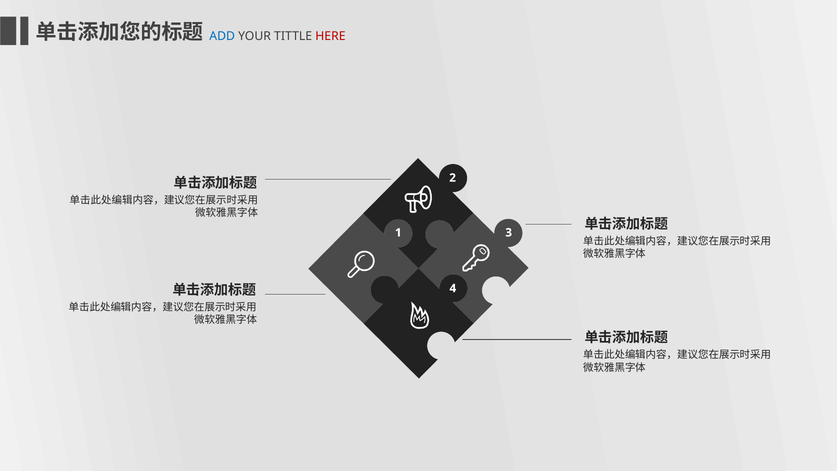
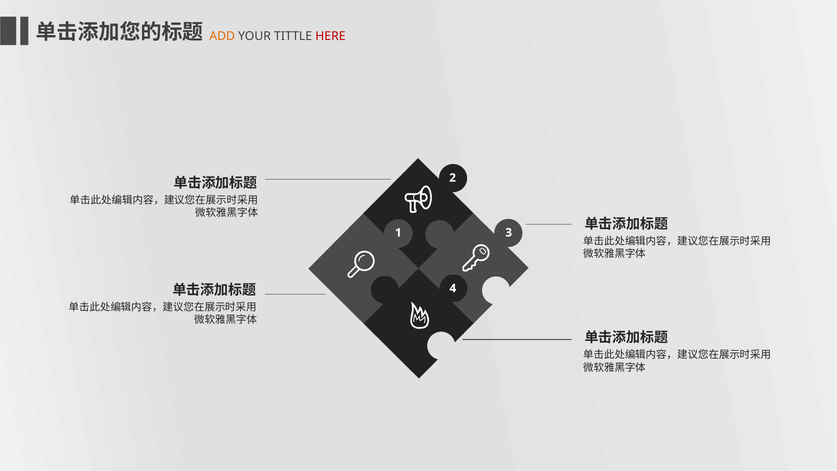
ADD colour: blue -> orange (222, 36)
